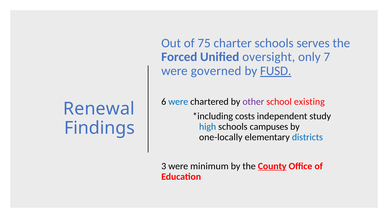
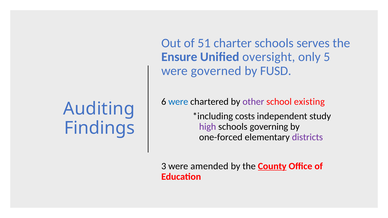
75: 75 -> 51 (204, 43)
Forced: Forced -> Ensure (179, 57)
7: 7 -> 5 (327, 57)
FUSD underline: present -> none (276, 71)
Renewal: Renewal -> Auditing (99, 109)
high colour: blue -> purple (208, 127)
campuses: campuses -> governing (269, 127)
one-locally: one-locally -> one-forced (221, 137)
districts colour: blue -> purple (307, 137)
minimum: minimum -> amended (209, 166)
